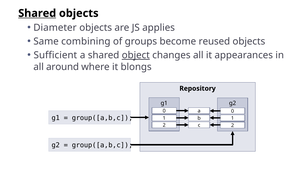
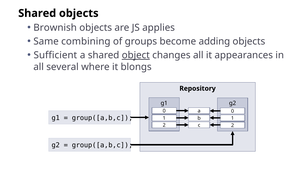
Shared underline: present -> none (37, 13)
Diameter: Diameter -> Brownish (55, 28)
reused: reused -> adding (214, 41)
around: around -> several (63, 67)
